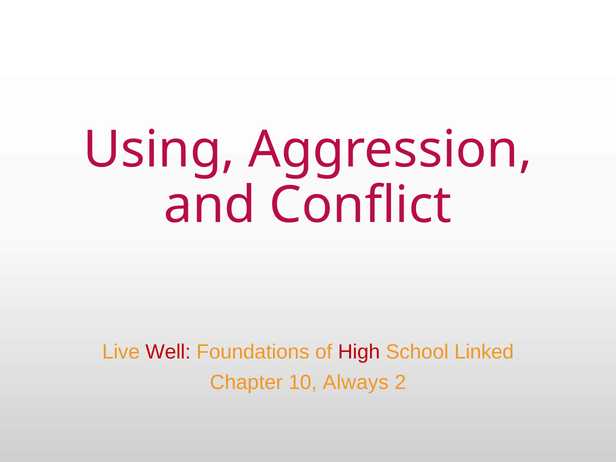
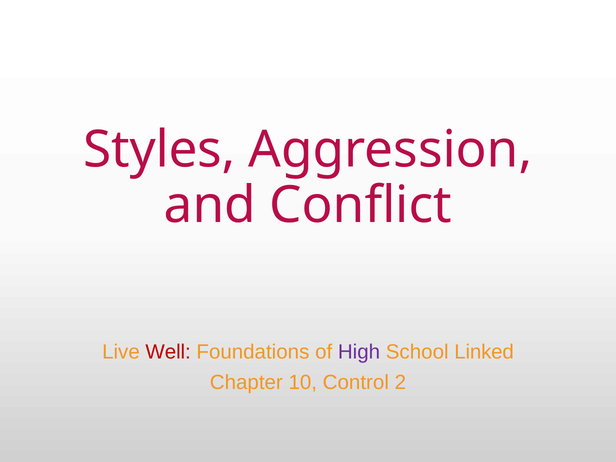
Using: Using -> Styles (159, 150)
High colour: red -> purple (359, 352)
Always: Always -> Control (356, 383)
